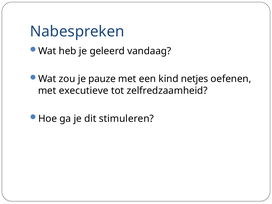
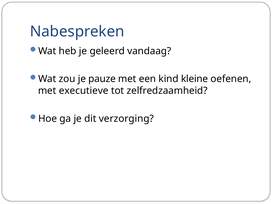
netjes: netjes -> kleine (195, 79)
stimuleren: stimuleren -> verzorging (126, 119)
